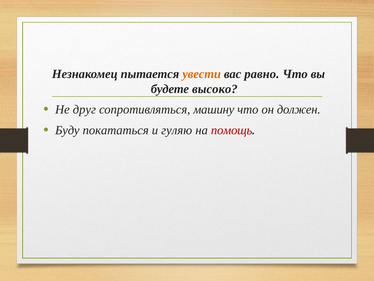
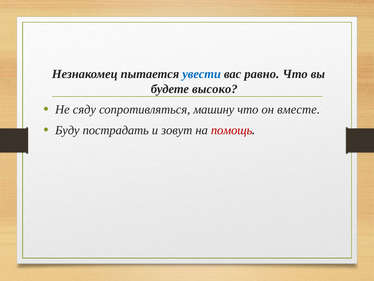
увести colour: orange -> blue (202, 74)
друг: друг -> сяду (84, 109)
должен: должен -> вместе (299, 109)
покататься: покататься -> пострадать (116, 130)
гуляю: гуляю -> зовут (177, 130)
